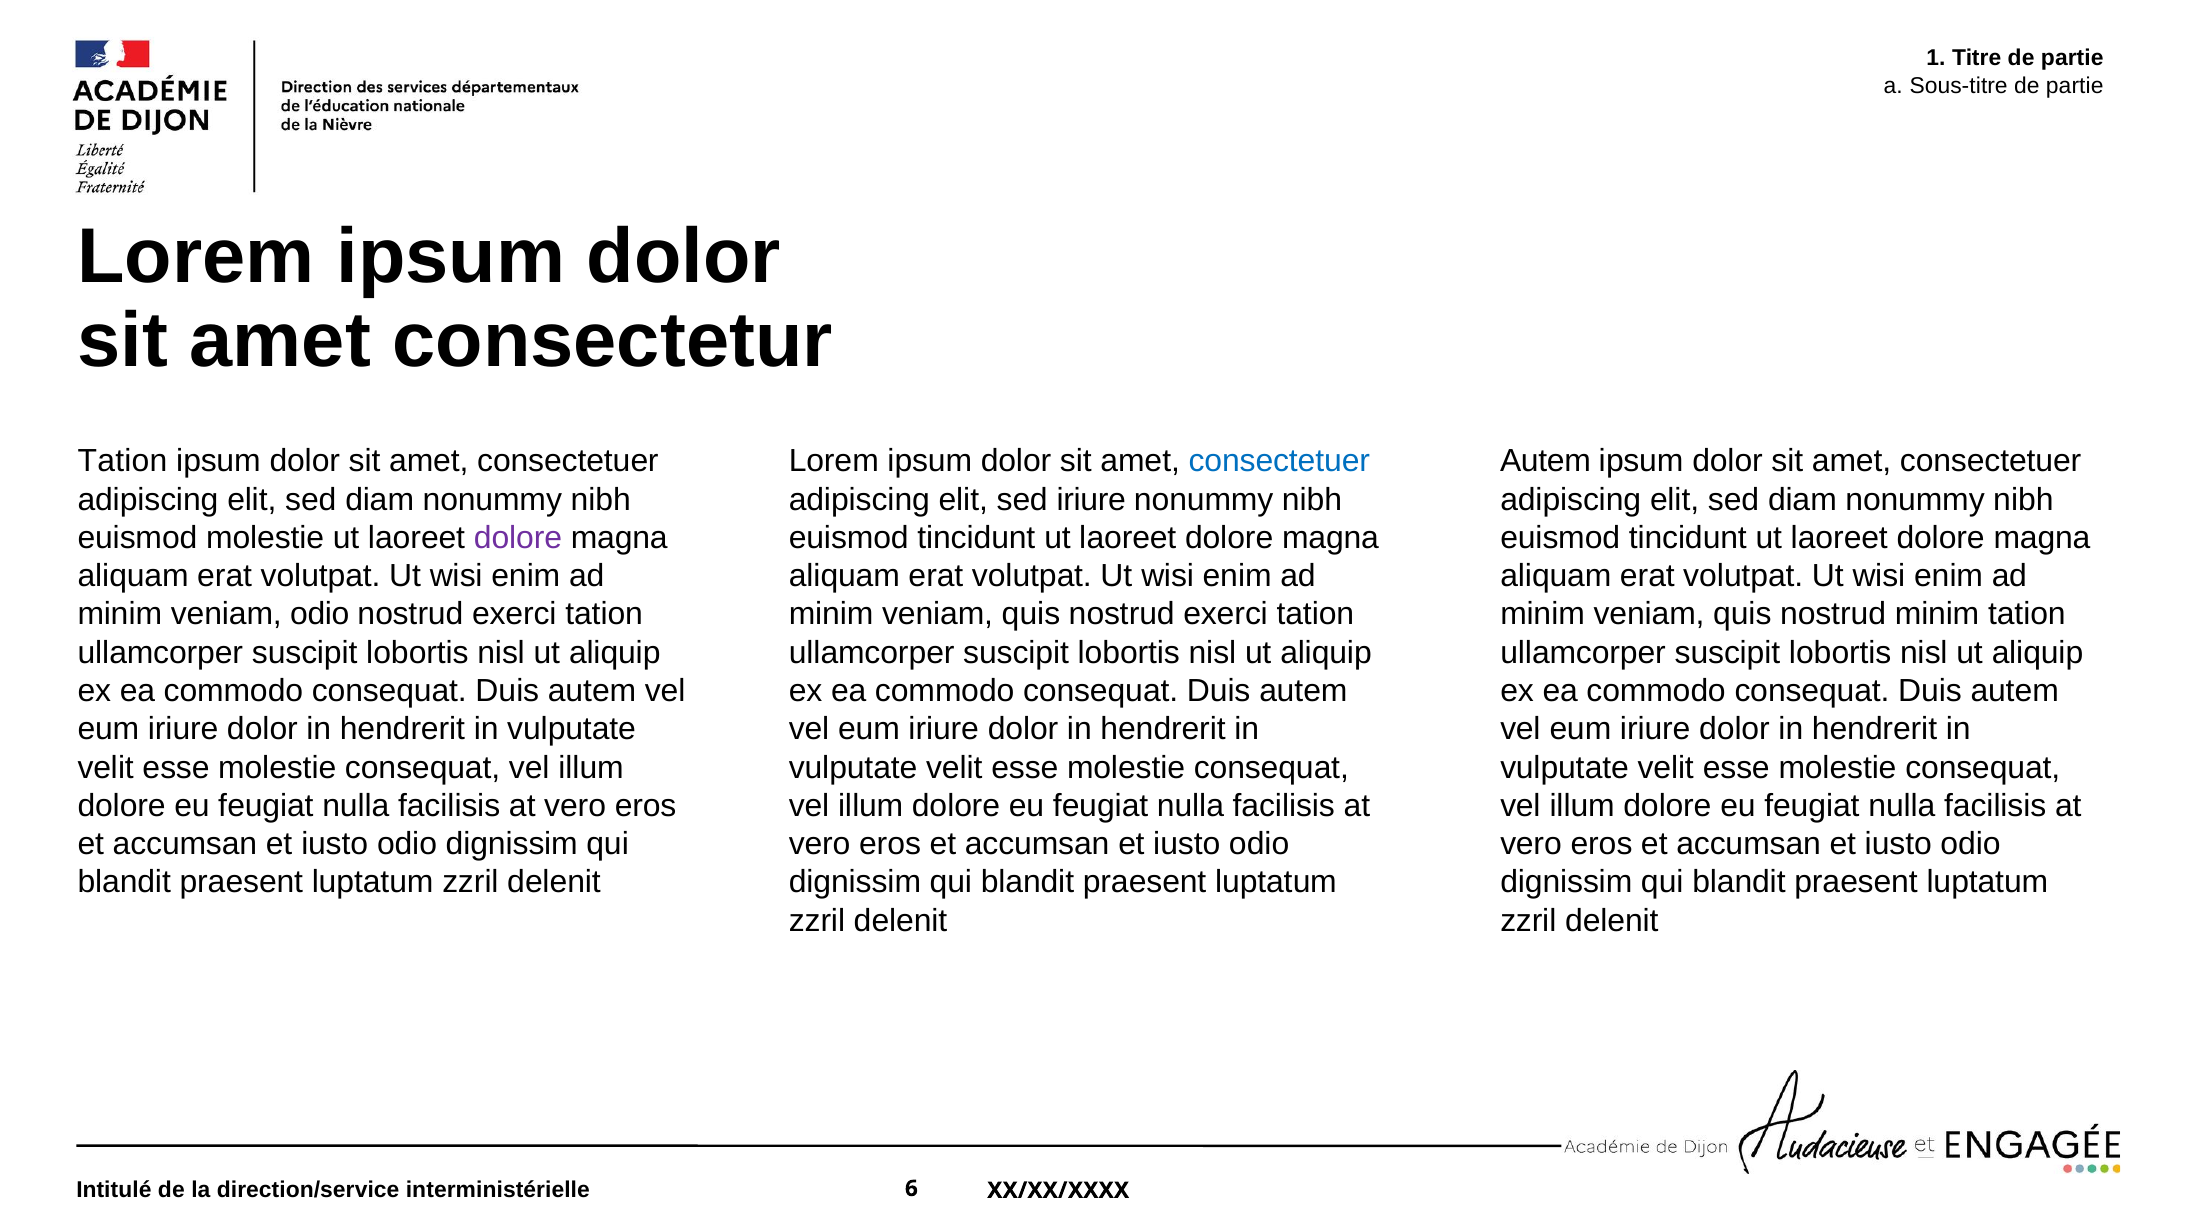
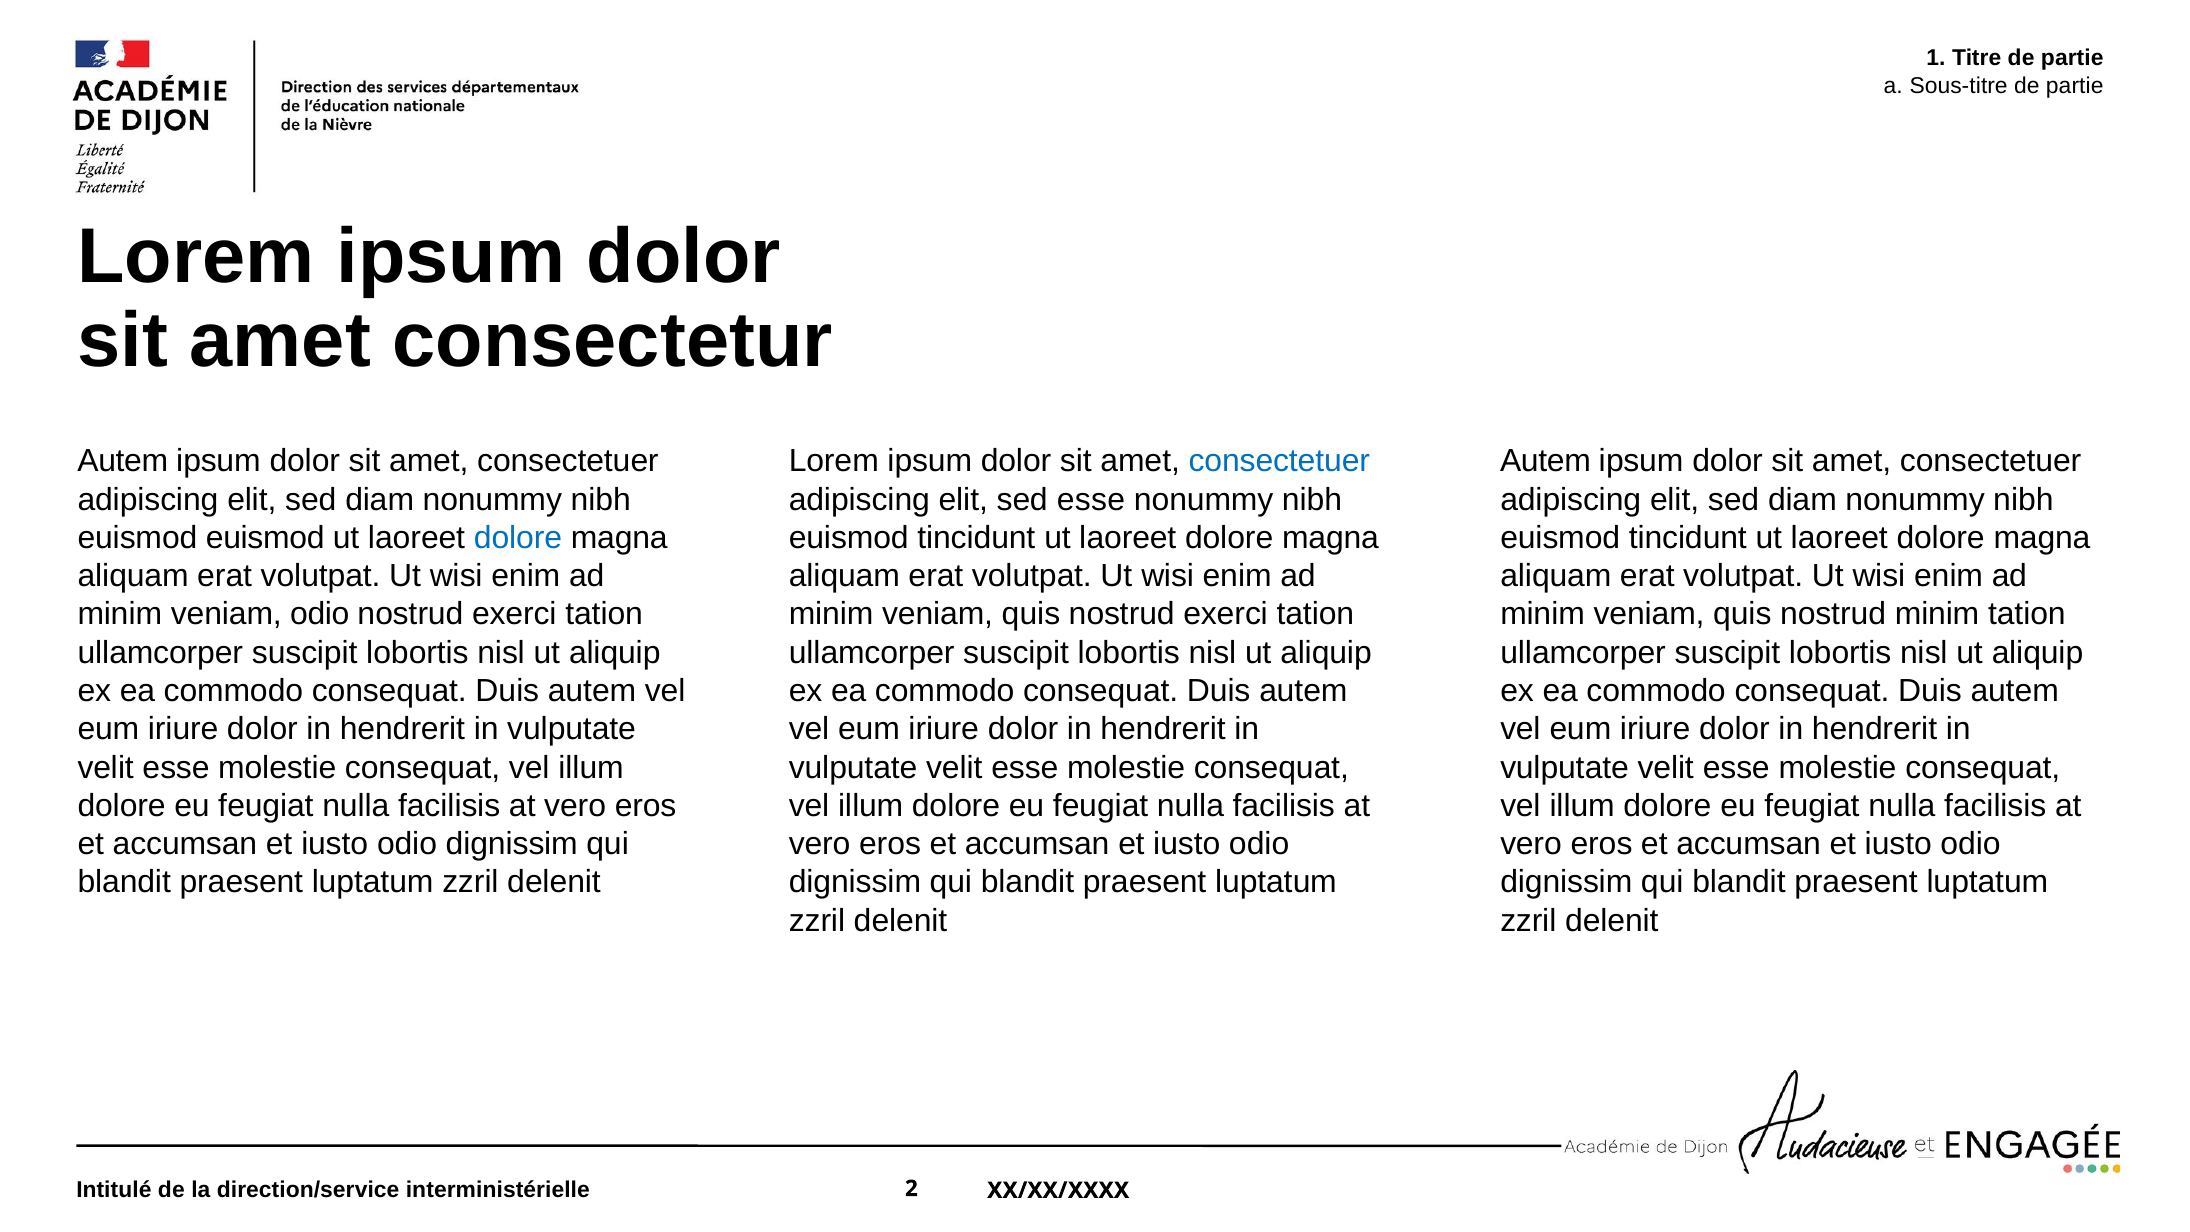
Tation: Tation -> Autem (123, 461)
sed iriure: iriure -> esse (1091, 500)
euismod molestie: molestie -> euismod (265, 538)
dolore colour: purple -> blue (518, 538)
6: 6 -> 2 (911, 1188)
